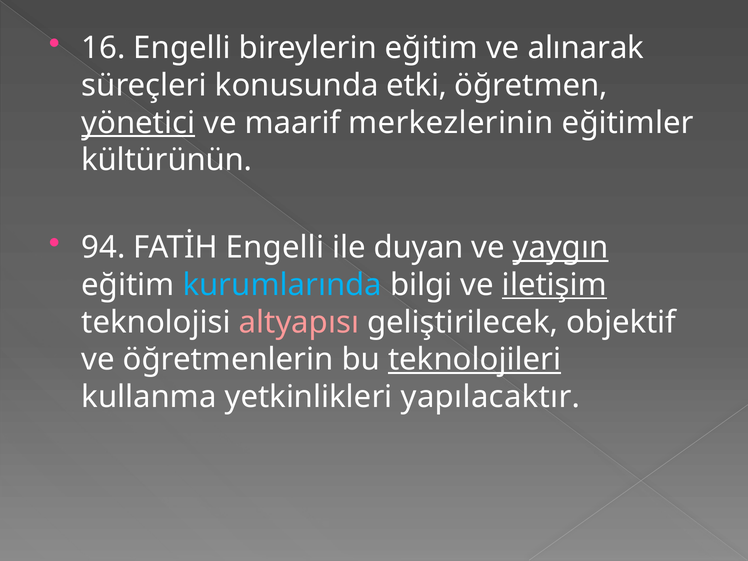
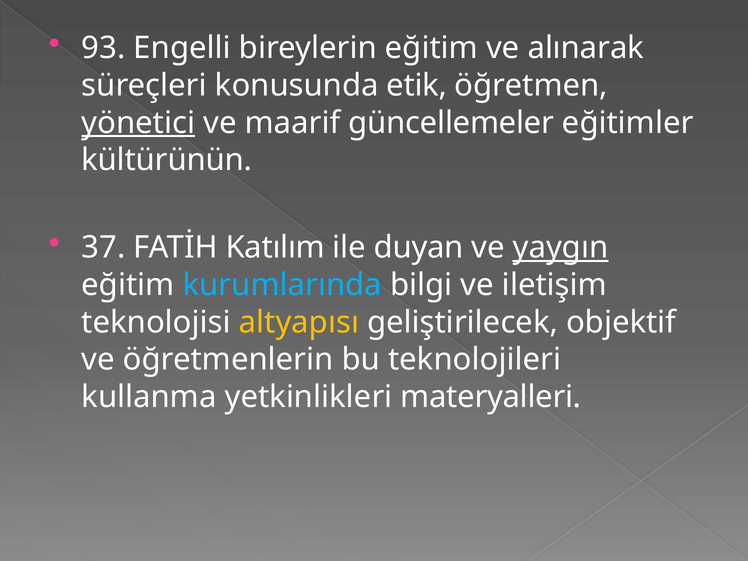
16: 16 -> 93 (103, 48)
etki: etki -> etik (417, 85)
merkezlerinin: merkezlerinin -> güncellemeler (451, 123)
94: 94 -> 37 (103, 247)
FATİH Engelli: Engelli -> Katılım (275, 247)
iletişim underline: present -> none (554, 285)
altyapısı colour: pink -> yellow (299, 322)
teknolojileri underline: present -> none (475, 360)
yapılacaktır: yapılacaktır -> materyalleri (491, 397)
